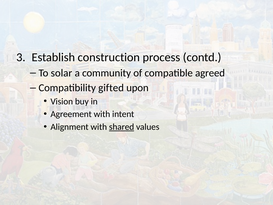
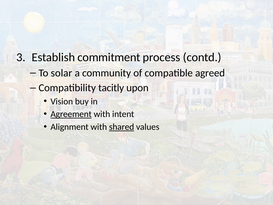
construction: construction -> commitment (109, 57)
gifted: gifted -> tacitly (111, 88)
Agreement underline: none -> present (71, 114)
